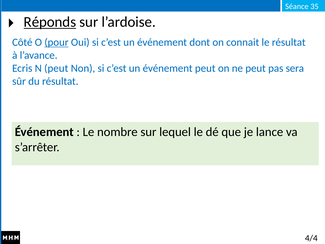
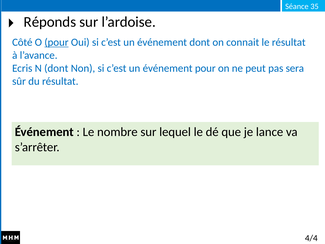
Réponds underline: present -> none (50, 22)
N peut: peut -> dont (56, 68)
événement peut: peut -> pour (205, 68)
